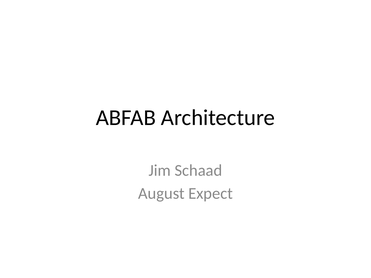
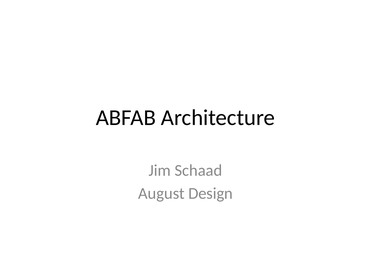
Expect: Expect -> Design (211, 194)
